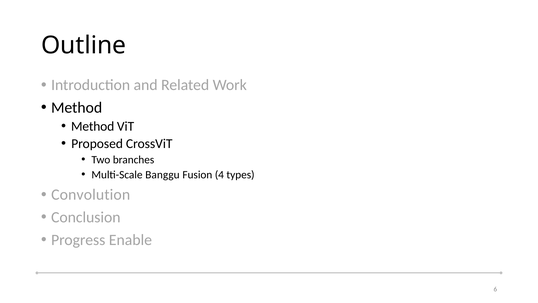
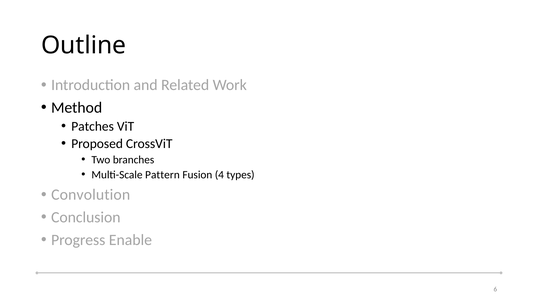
Method: Method -> Patches (93, 126)
Banggu: Banggu -> Pattern (162, 174)
